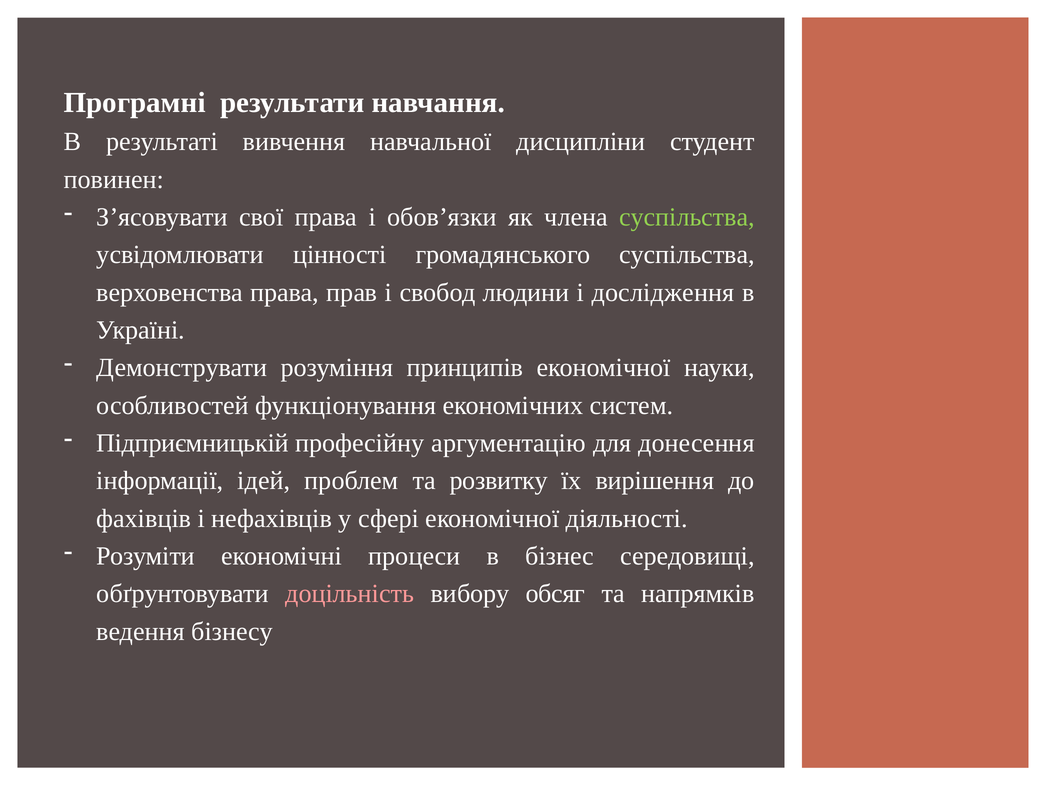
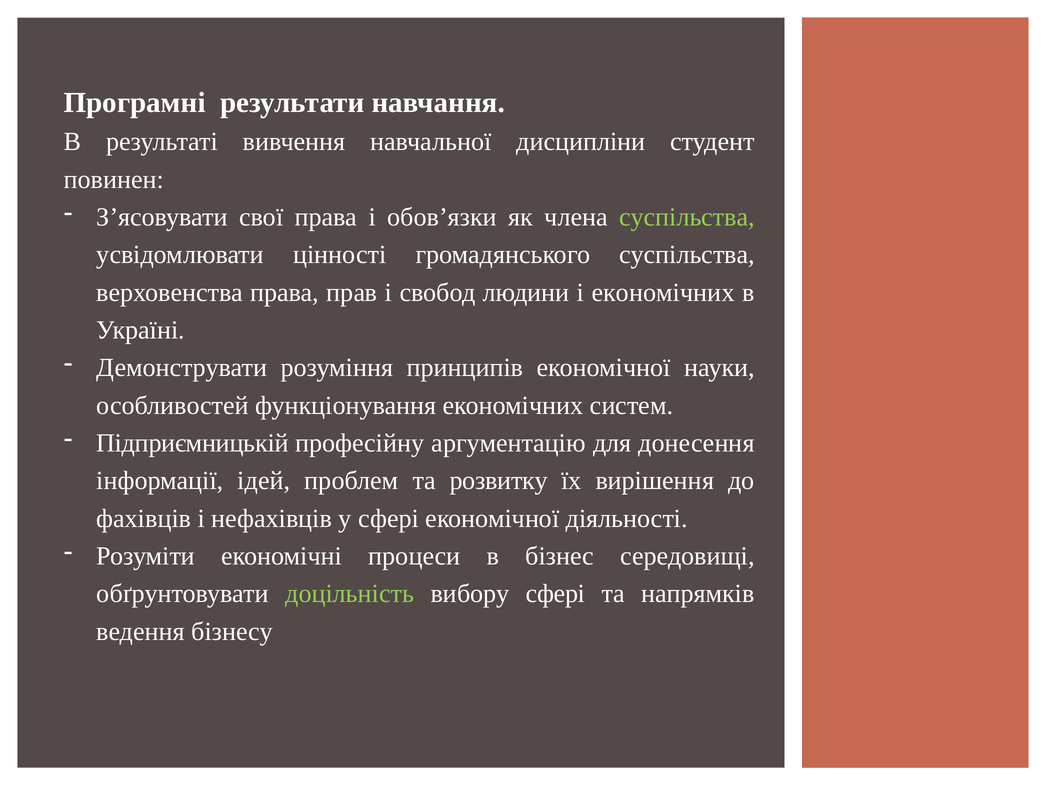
і дослідження: дослідження -> економічних (663, 292)
доцільність colour: pink -> light green (350, 593)
вибору обсяг: обсяг -> сфері (555, 593)
